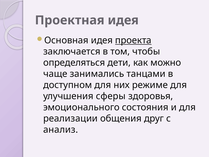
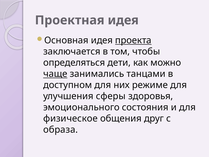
чаще underline: none -> present (55, 74)
реализации: реализации -> физическое (70, 118)
анализ: анализ -> образа (61, 130)
